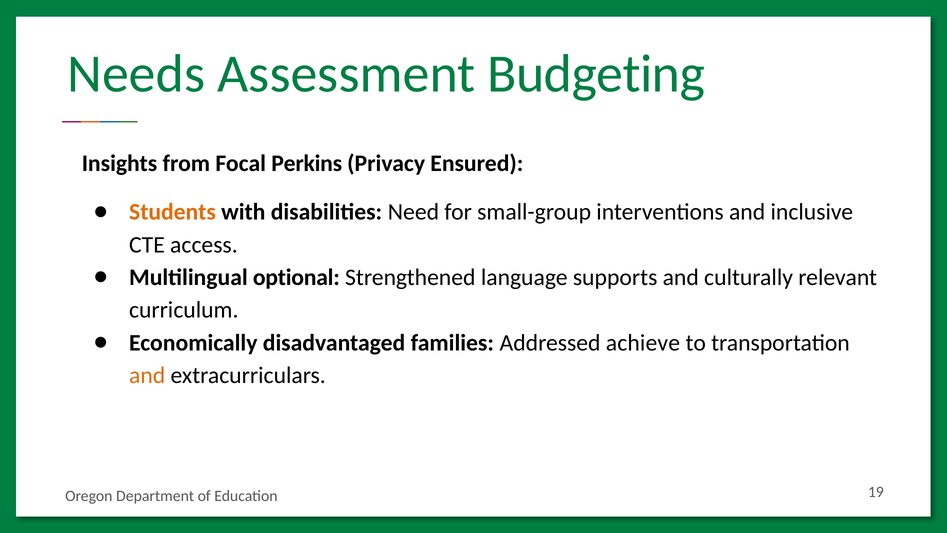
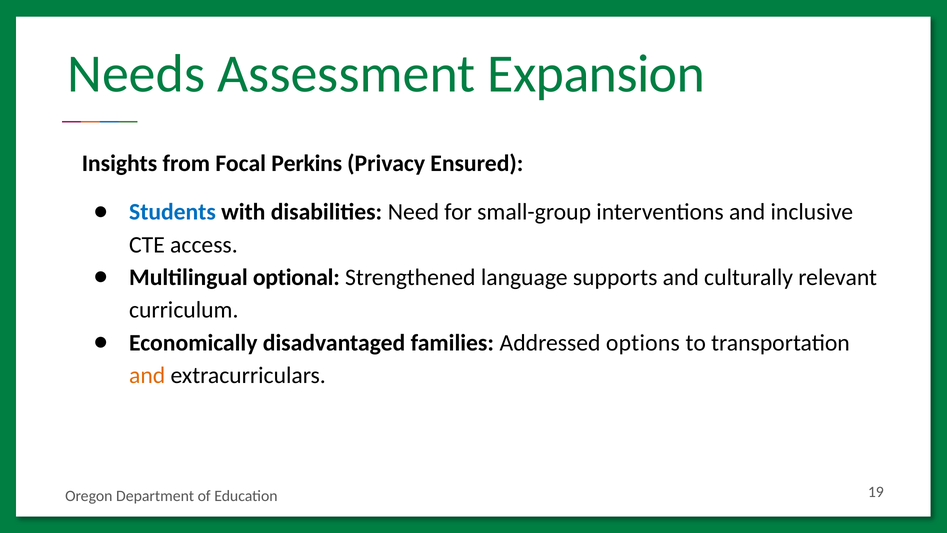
Budgeting: Budgeting -> Expansion (596, 74)
Students colour: orange -> blue (172, 212)
achieve: achieve -> options (643, 343)
